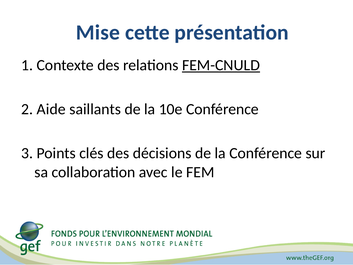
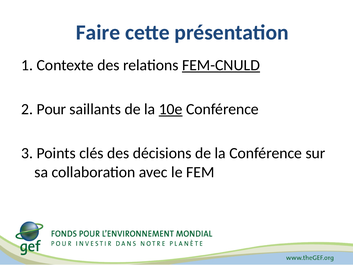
Mise: Mise -> Faire (98, 32)
Aide: Aide -> Pour (51, 109)
10e underline: none -> present (171, 109)
